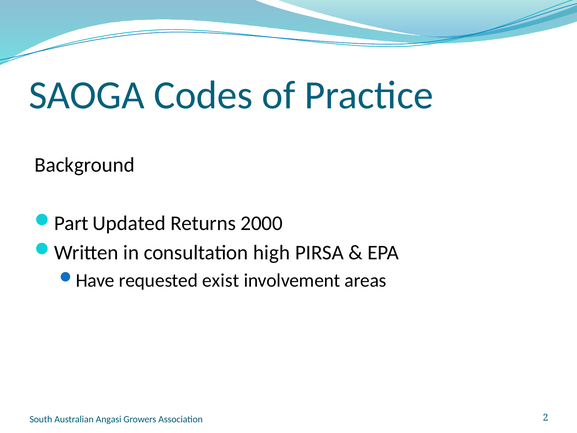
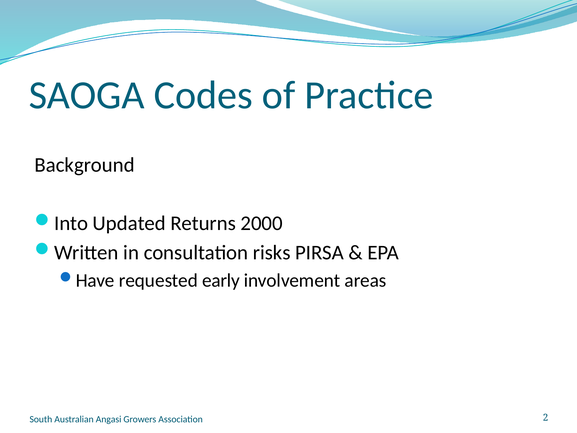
Part: Part -> Into (71, 223)
high: high -> risks (272, 252)
exist: exist -> early (221, 280)
